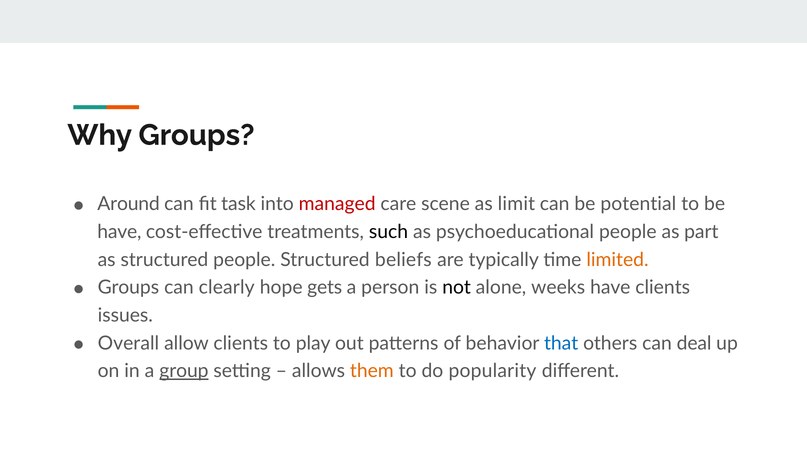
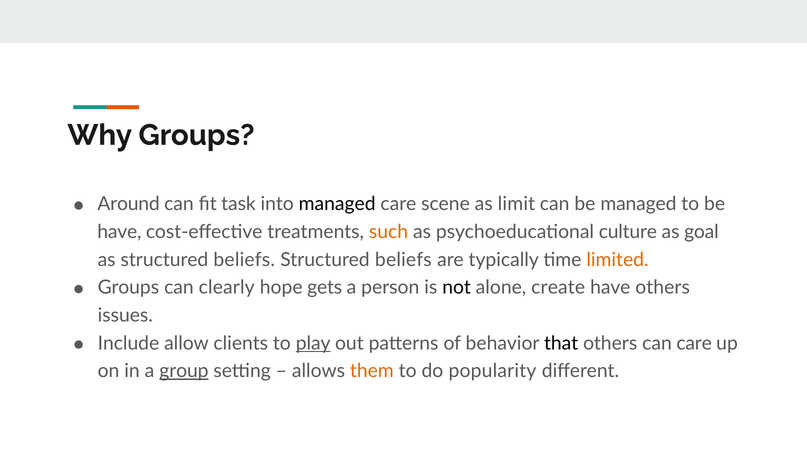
managed colour: red -> black (337, 204)
be potential: potential -> managed (638, 204)
such colour: black -> orange (389, 232)
psychoeducational people: people -> culture (628, 232)
part: part -> goal (701, 232)
as structured people: people -> beliefs (244, 260)
weeks: weeks -> create (558, 287)
have clients: clients -> others (663, 287)
Overall: Overall -> Include (128, 343)
play underline: none -> present (313, 343)
that colour: blue -> black (561, 343)
can deal: deal -> care (694, 343)
